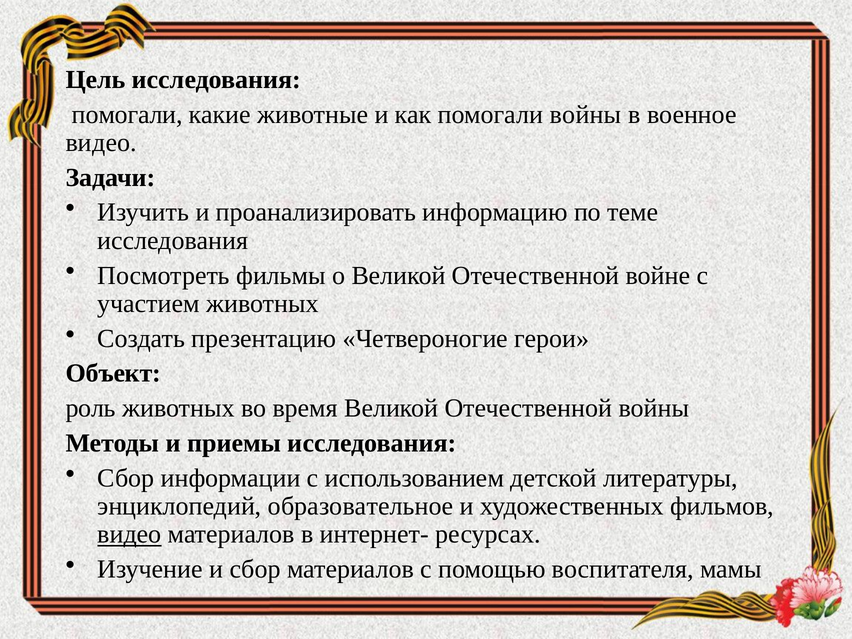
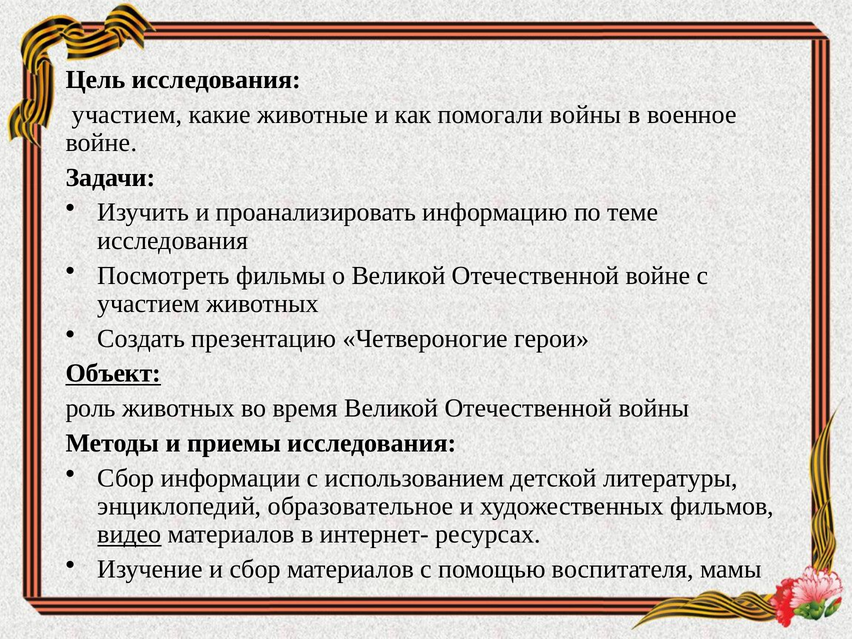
помогали: помогали -> участием (127, 114)
видео: видео -> войне (101, 143)
Объект underline: none -> present (113, 373)
